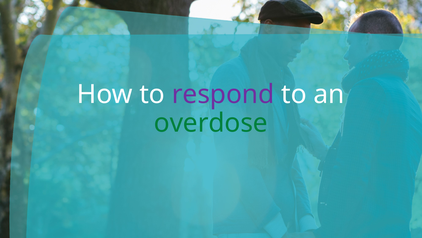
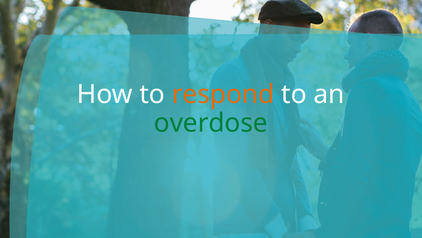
respond colour: purple -> orange (223, 94)
